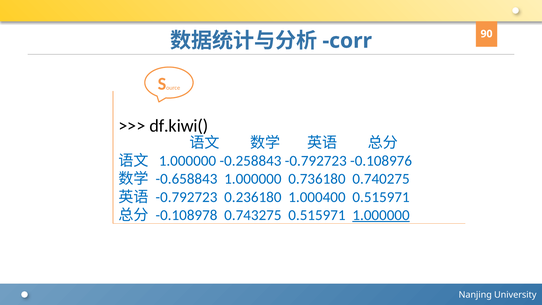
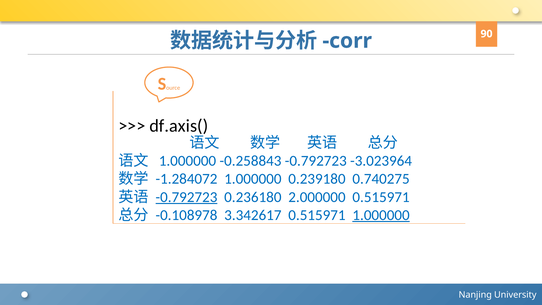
df.kiwi(: df.kiwi( -> df.axis( (179, 126)
-0.108976: -0.108976 -> -3.023964 (381, 161)
-0.658843: -0.658843 -> -1.284072 (186, 179)
0.736180: 0.736180 -> 0.239180 (317, 179)
-0.792723 underline: none -> present (186, 197)
1.000400: 1.000400 -> 2.000000 (317, 197)
0.743275: 0.743275 -> 3.342617 (253, 215)
